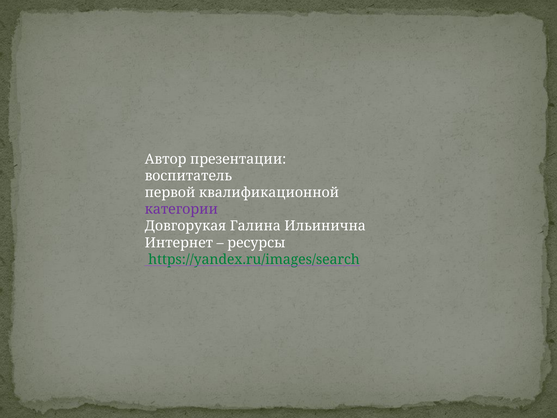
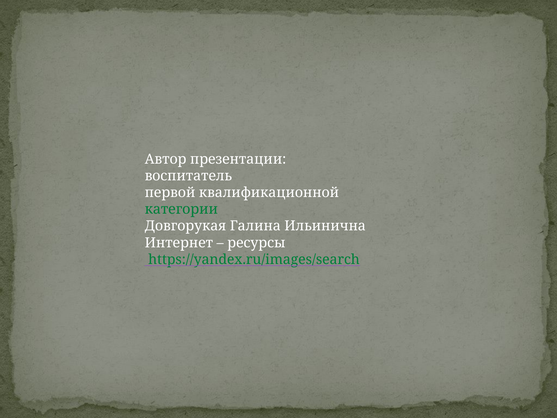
категории colour: purple -> green (181, 209)
